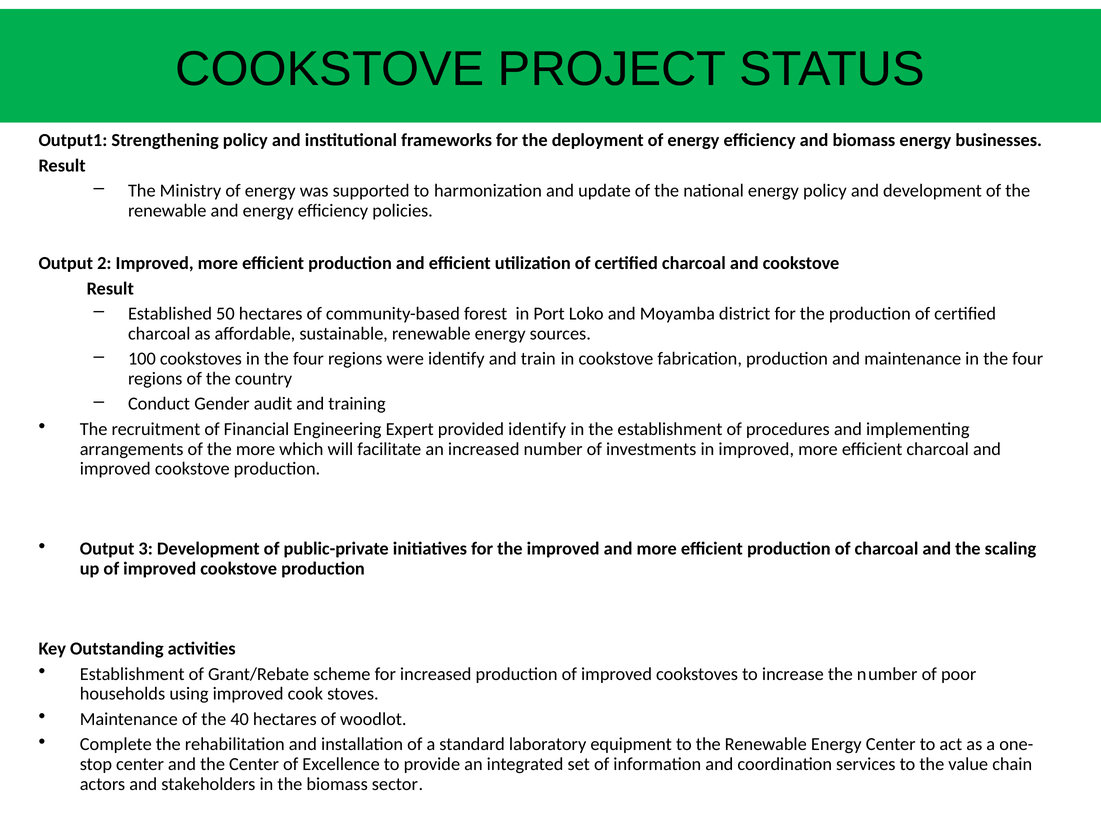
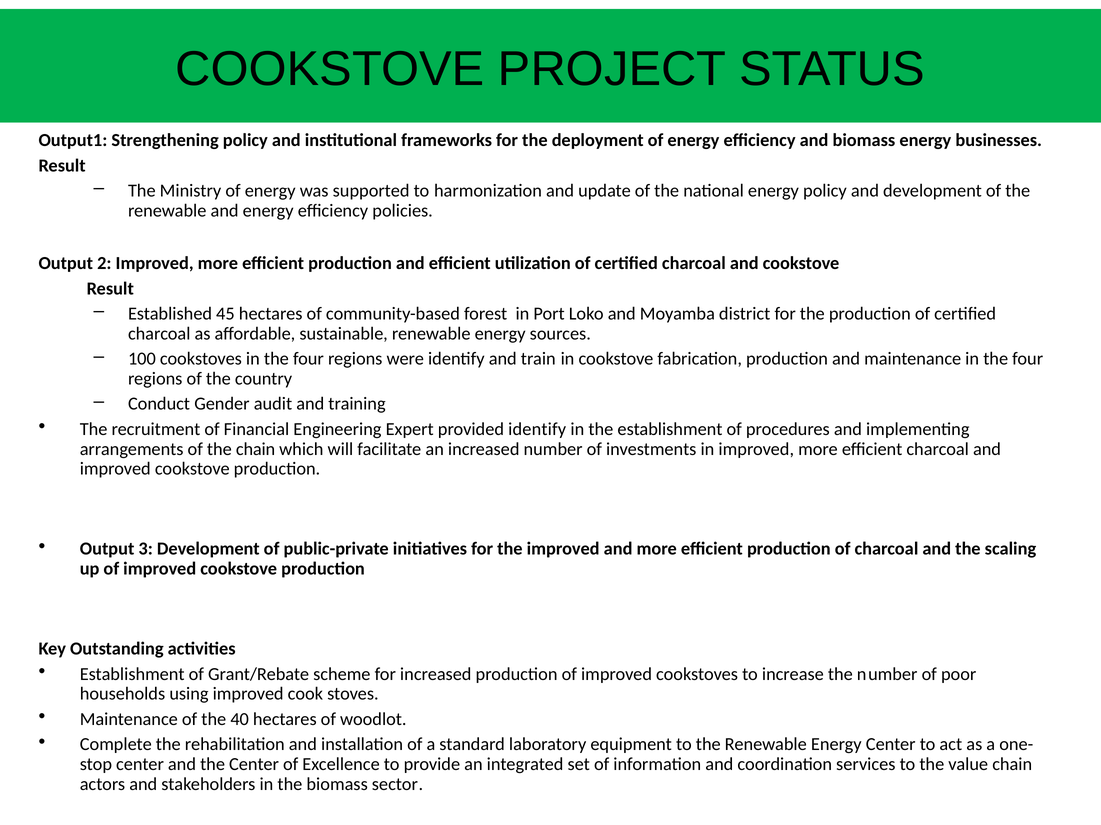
50: 50 -> 45 (225, 314)
the more: more -> chain (256, 449)
